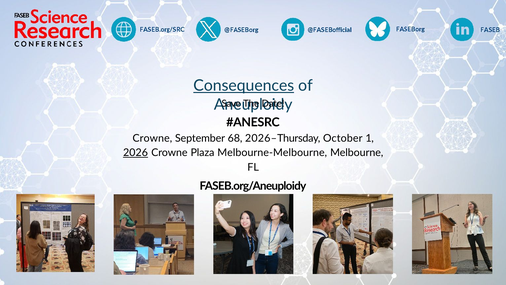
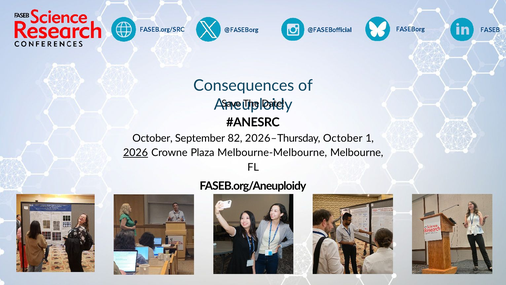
Consequences underline: present -> none (244, 86)
Crowne: Crowne -> October (152, 138)
68: 68 -> 82 (235, 138)
